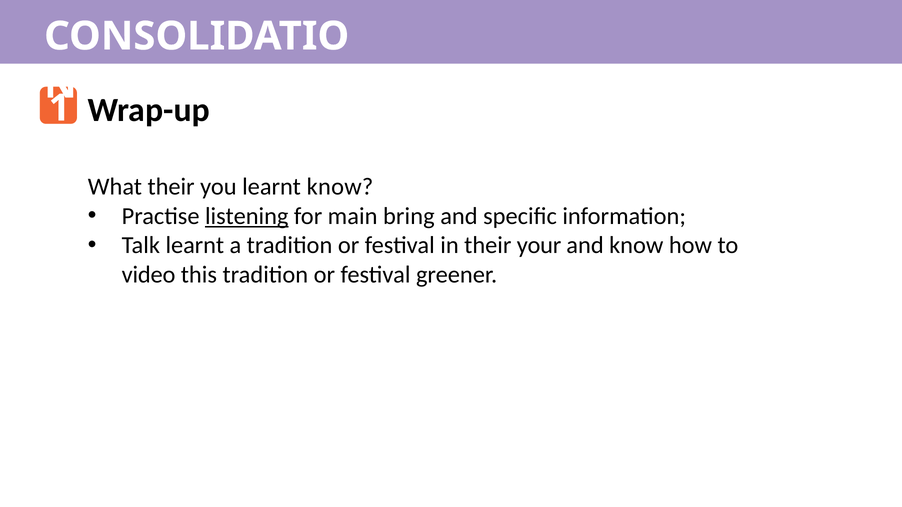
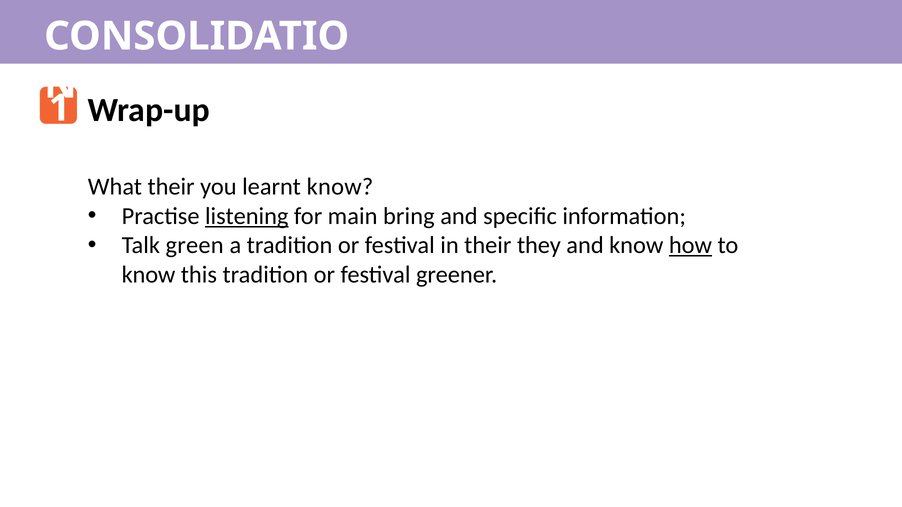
Talk learnt: learnt -> green (195, 245)
your: your -> they (539, 245)
how underline: none -> present (690, 245)
video: video -> know (149, 275)
